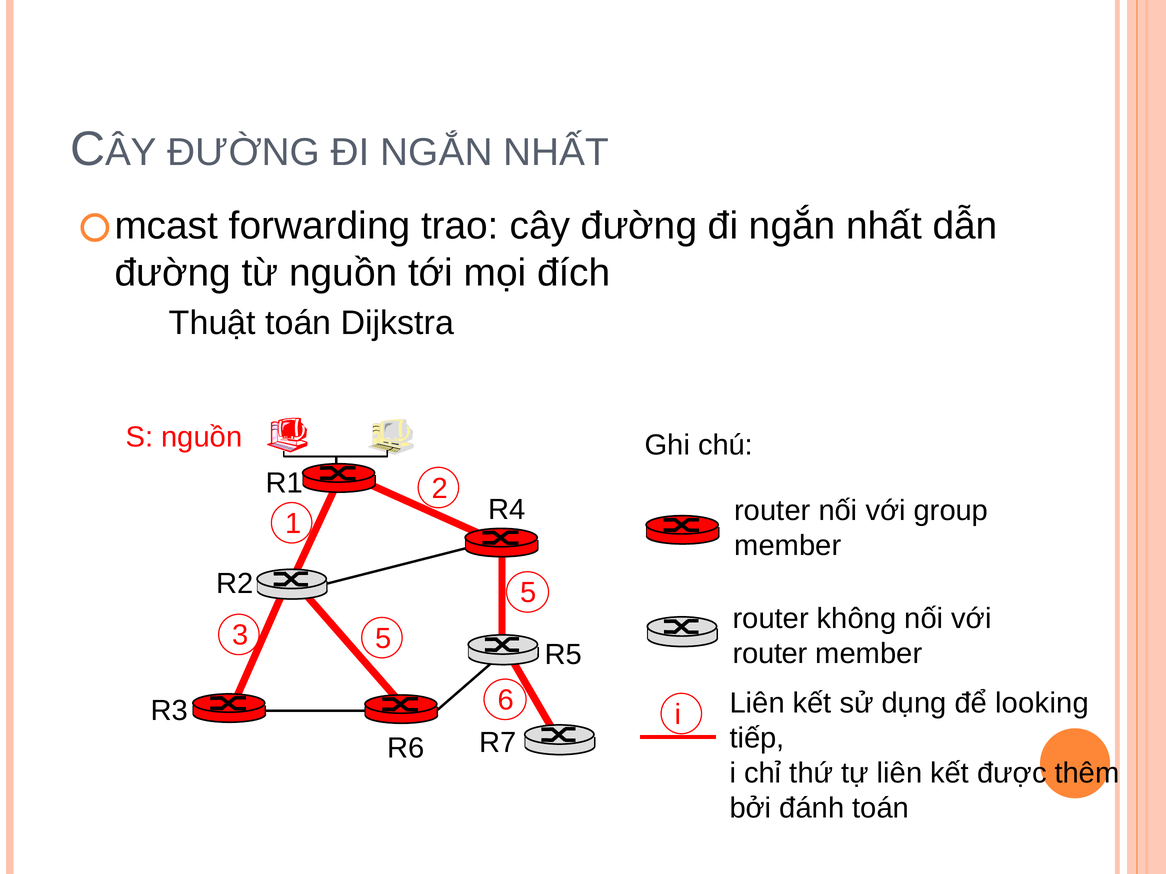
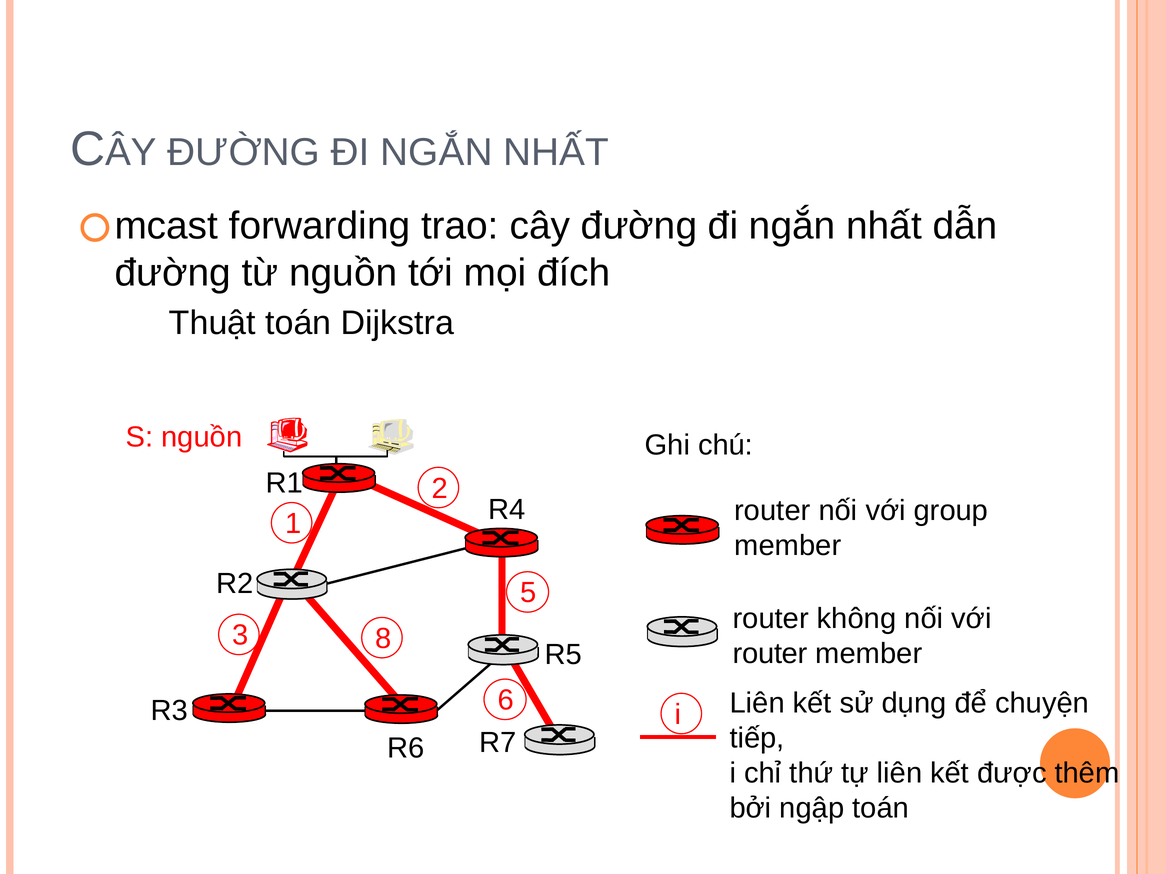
3 5: 5 -> 8 (383, 639)
looking: looking -> chuyện (1042, 703)
đánh: đánh -> ngập (812, 808)
